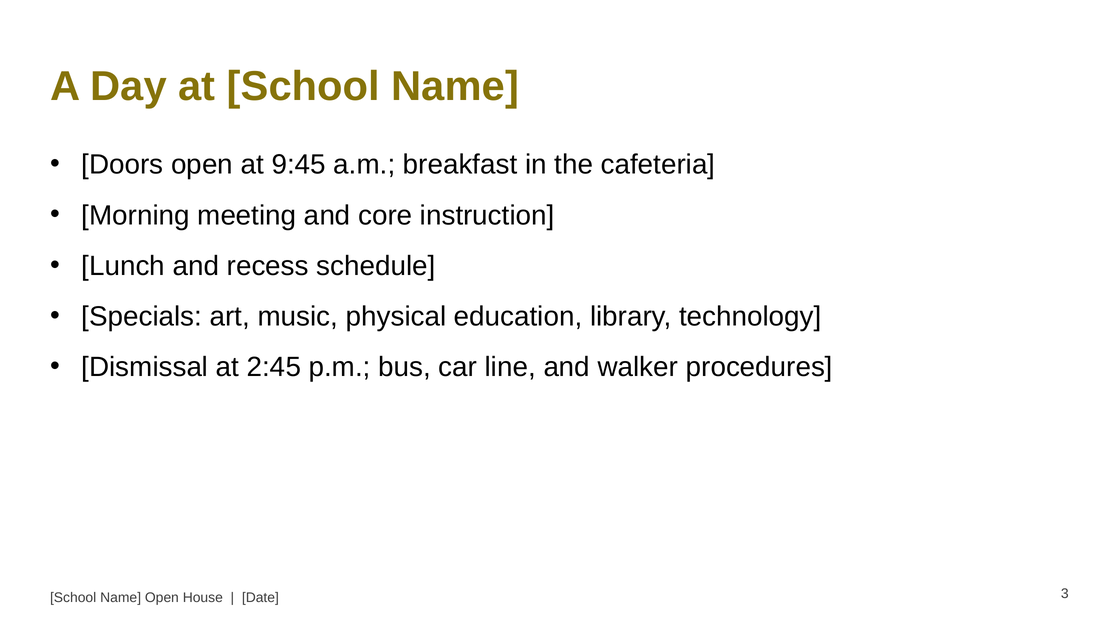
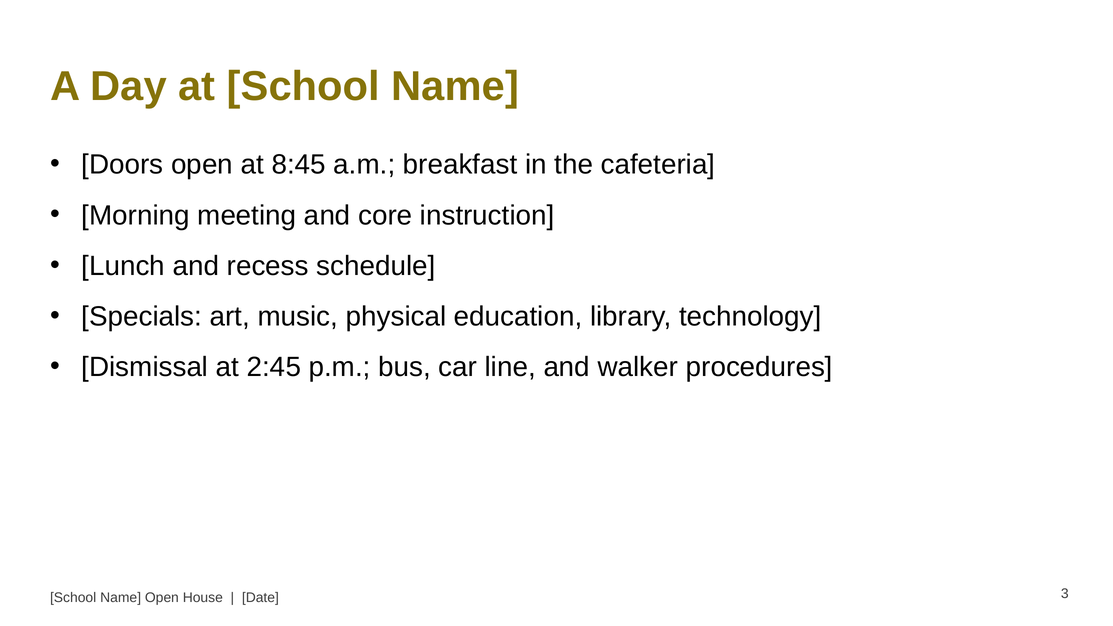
9:45: 9:45 -> 8:45 (299, 165)
